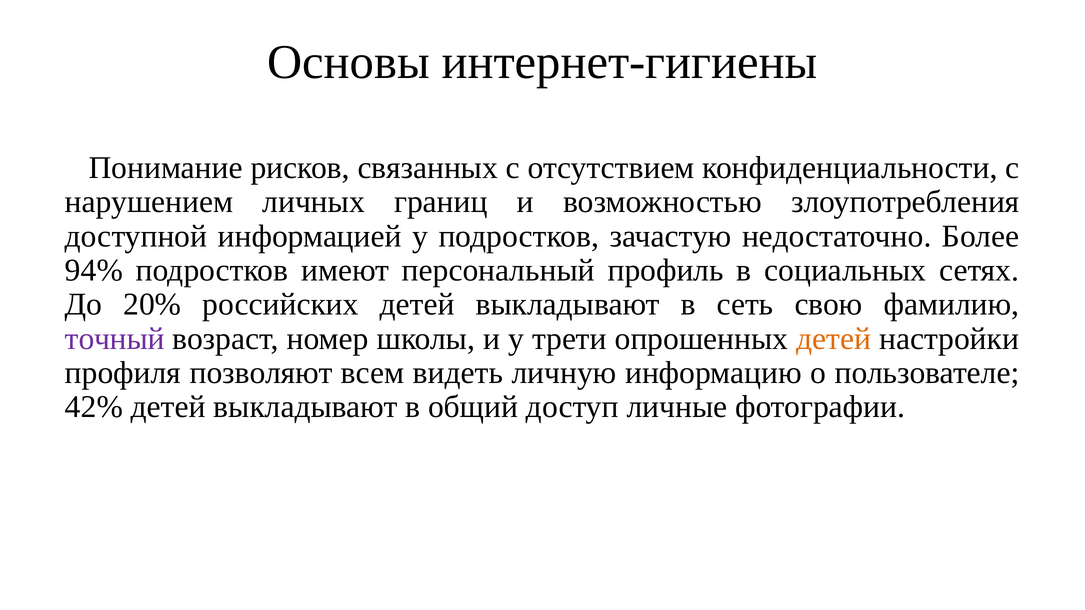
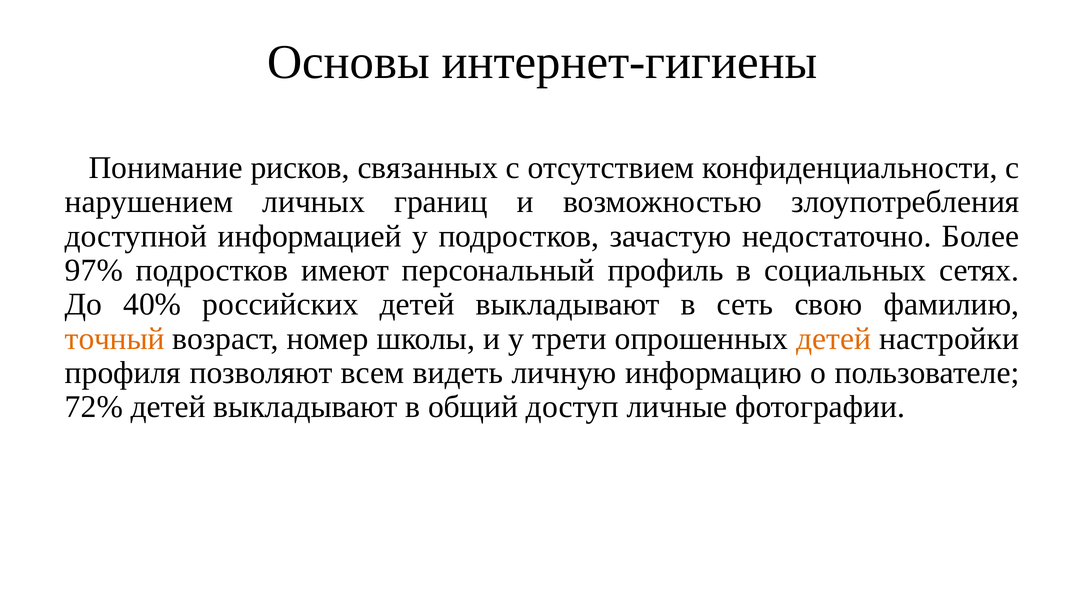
94%: 94% -> 97% (94, 270)
20%: 20% -> 40% (152, 305)
точный colour: purple -> orange (115, 339)
42%: 42% -> 72% (94, 407)
